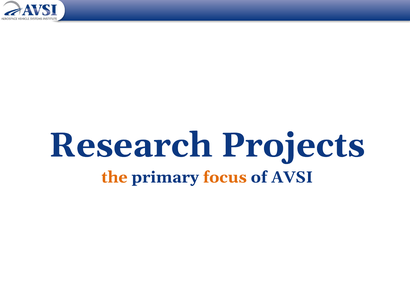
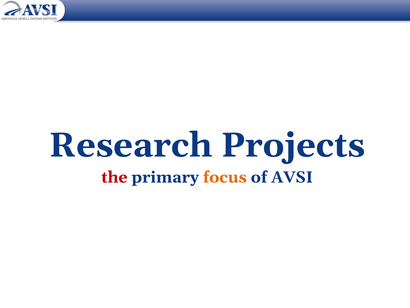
the colour: orange -> red (114, 177)
